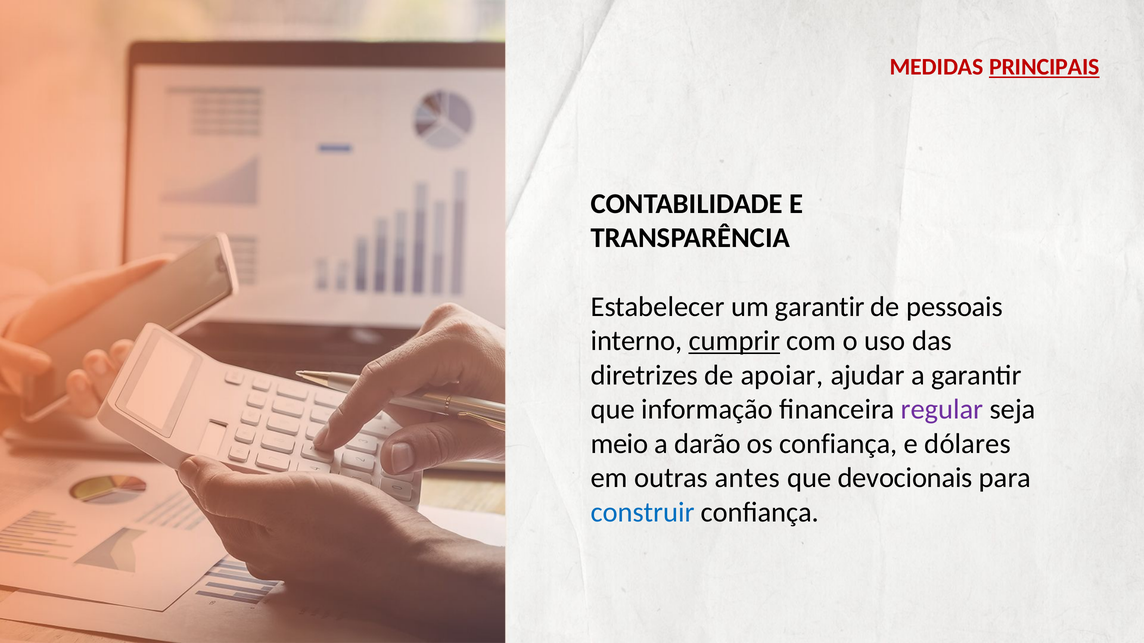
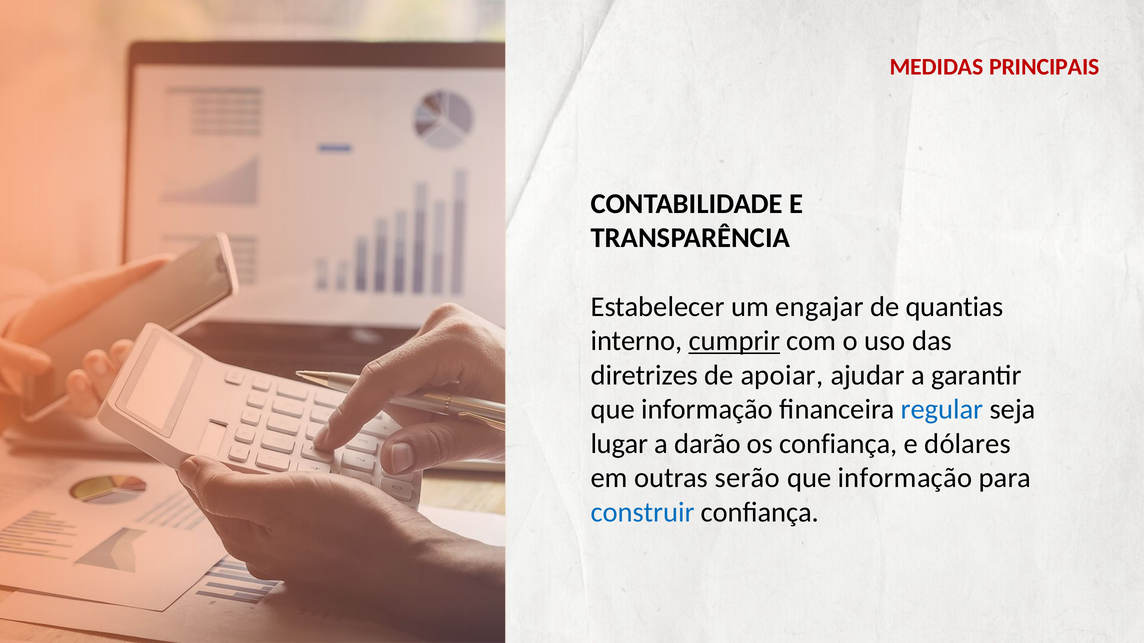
PRINCIPAIS underline: present -> none (1044, 67)
um garantir: garantir -> engajar (820, 307)
pessoais: pessoais -> quantias (955, 307)
regular colour: purple -> blue (942, 410)
meio: meio -> lugar (619, 444)
antes: antes -> serão (747, 478)
devocionais: devocionais -> informação (905, 478)
